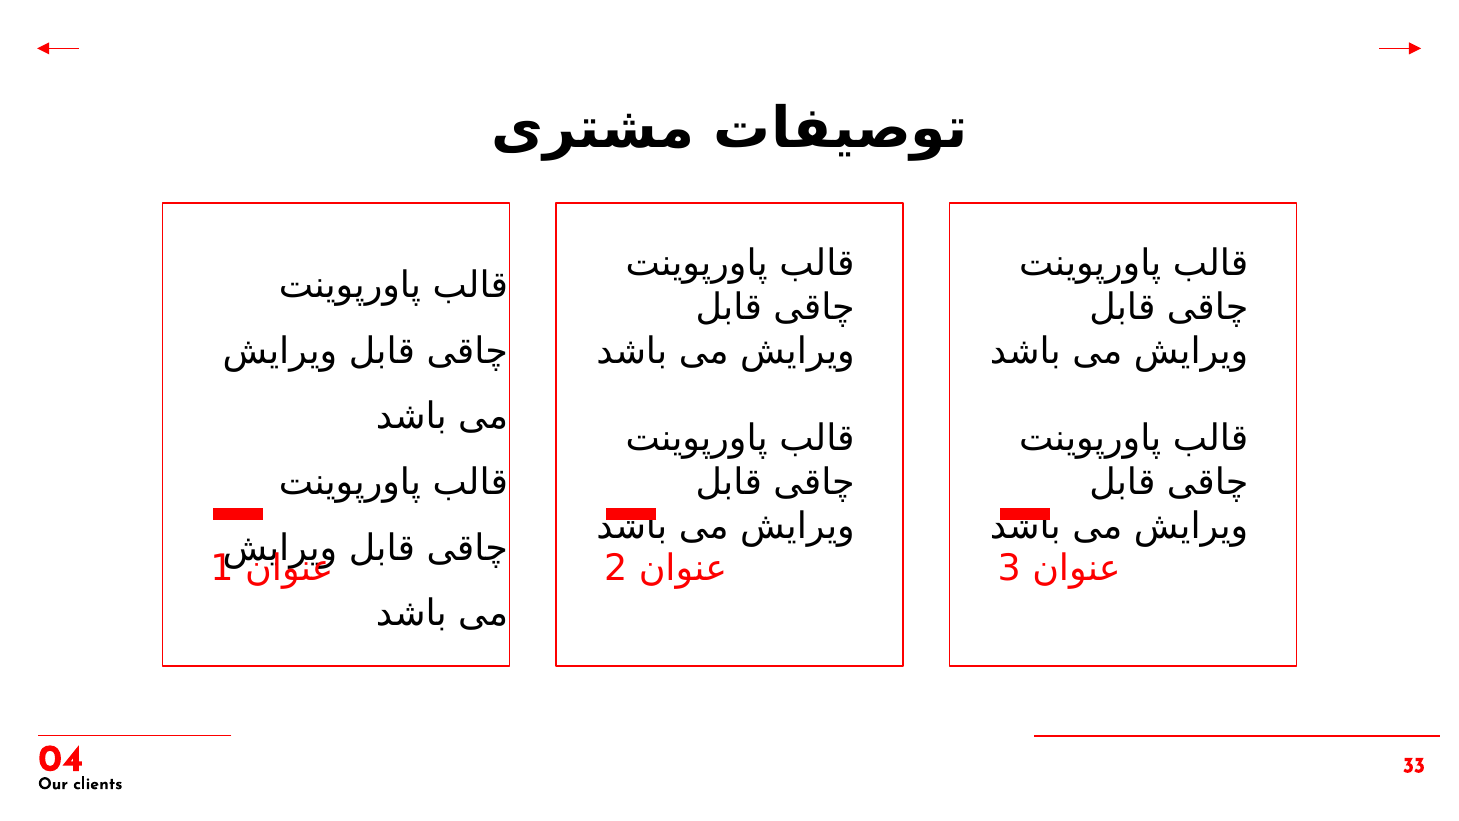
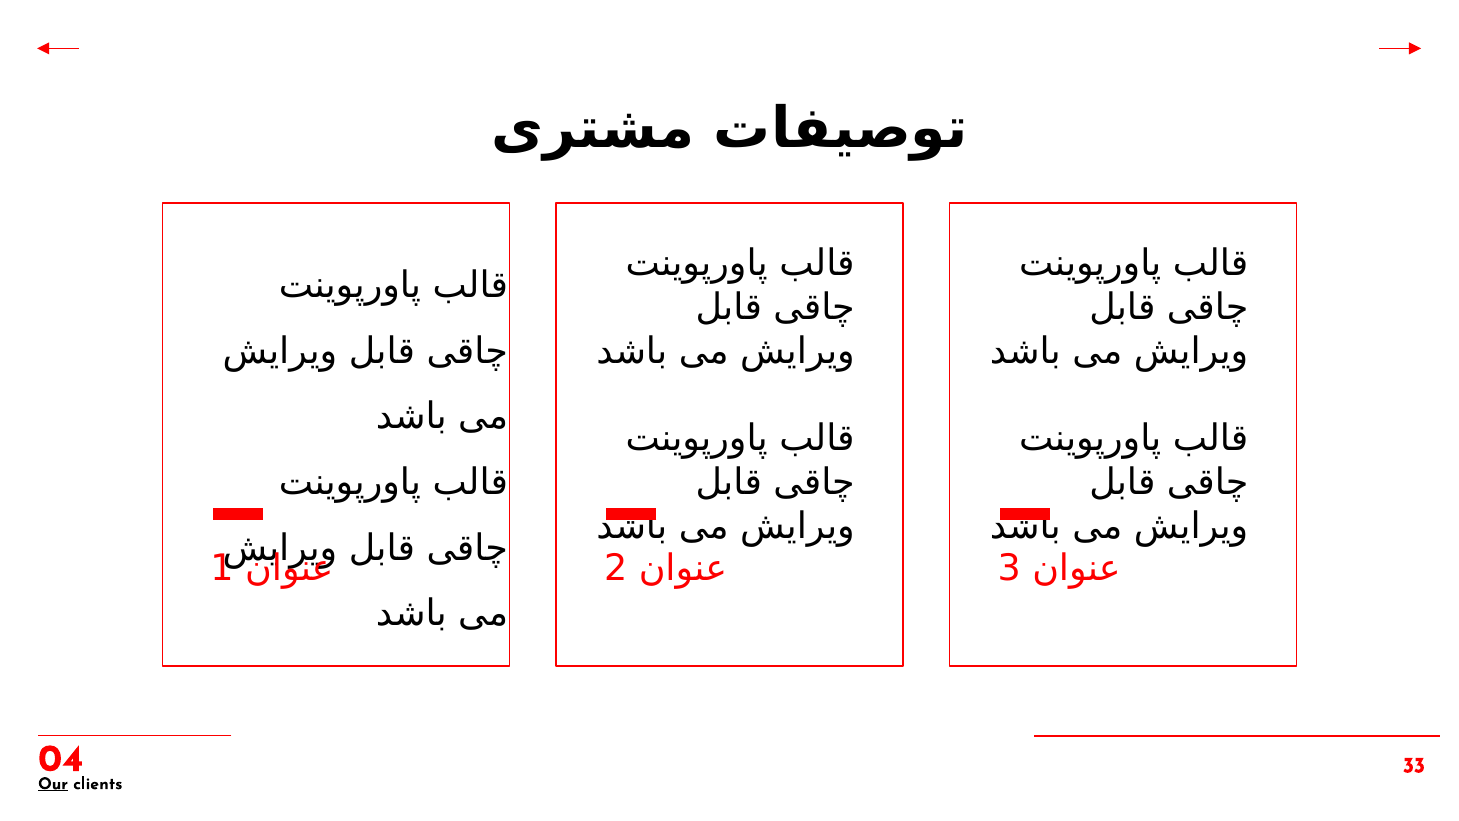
Our underline: none -> present (53, 784)
